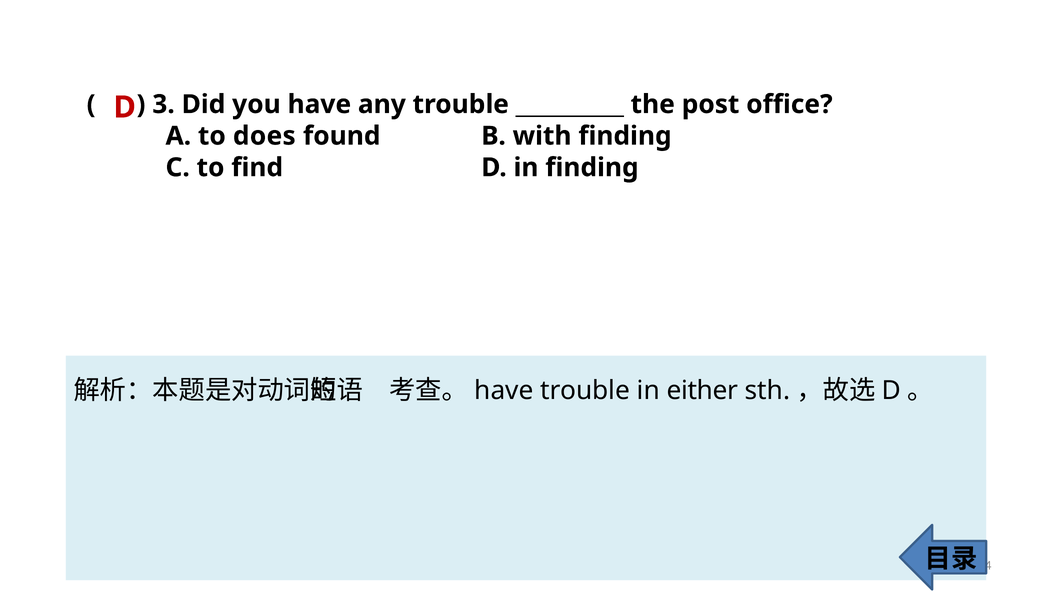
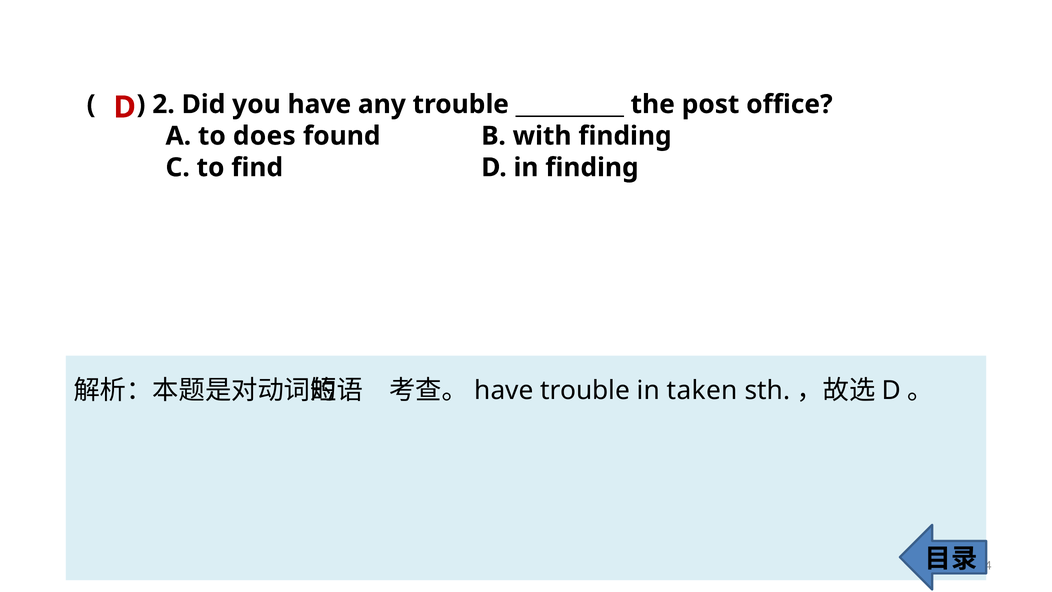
3: 3 -> 2 (164, 104)
either: either -> taken (702, 391)
